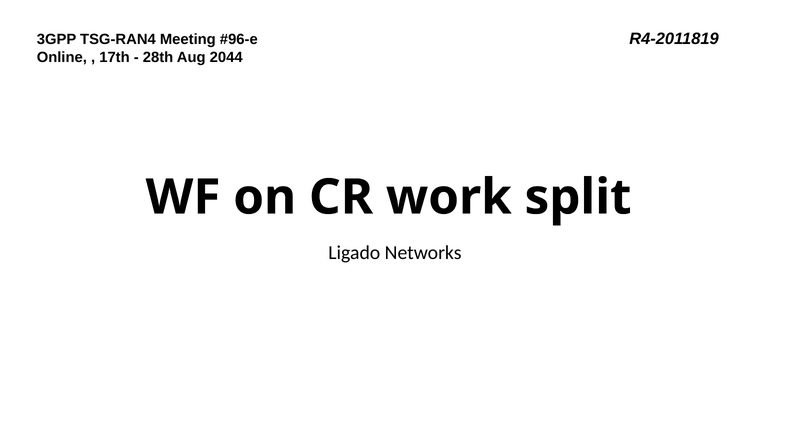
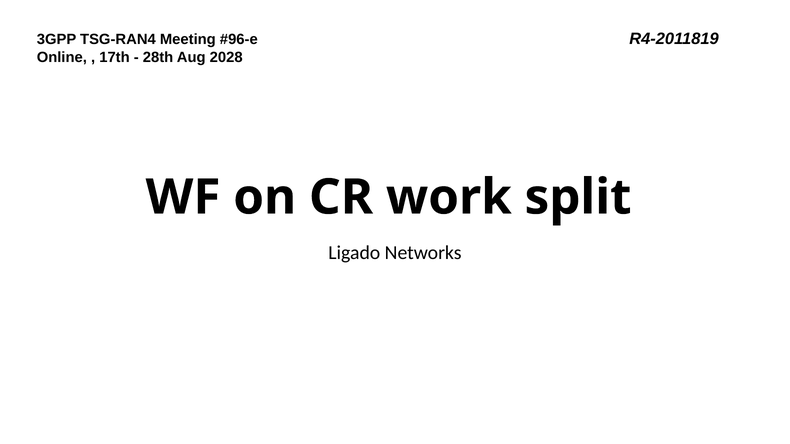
2044: 2044 -> 2028 (226, 57)
